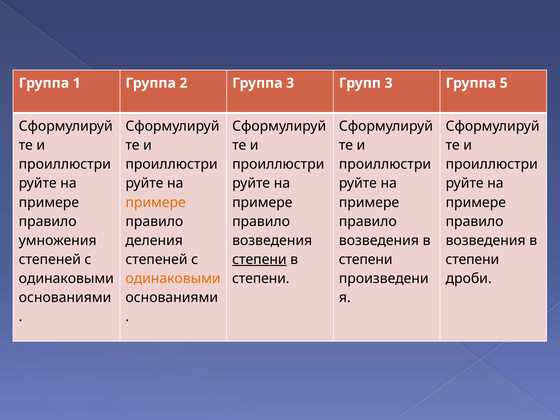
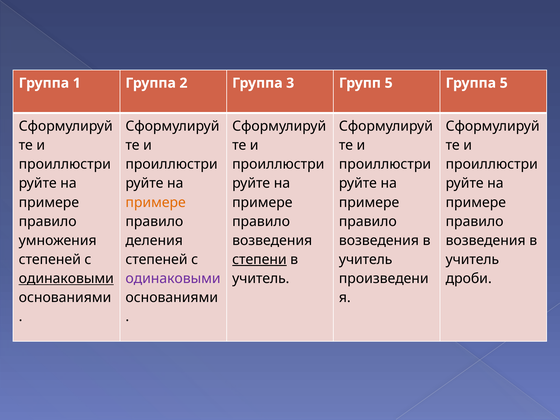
Групп 3: 3 -> 5 (389, 83)
степени: степени -> учитель (366, 260)
степени: степени -> учитель (472, 260)
одинаковыми underline: none -> present (66, 279)
одинаковыми colour: orange -> purple (173, 279)
степени: степени -> учитель (261, 279)
